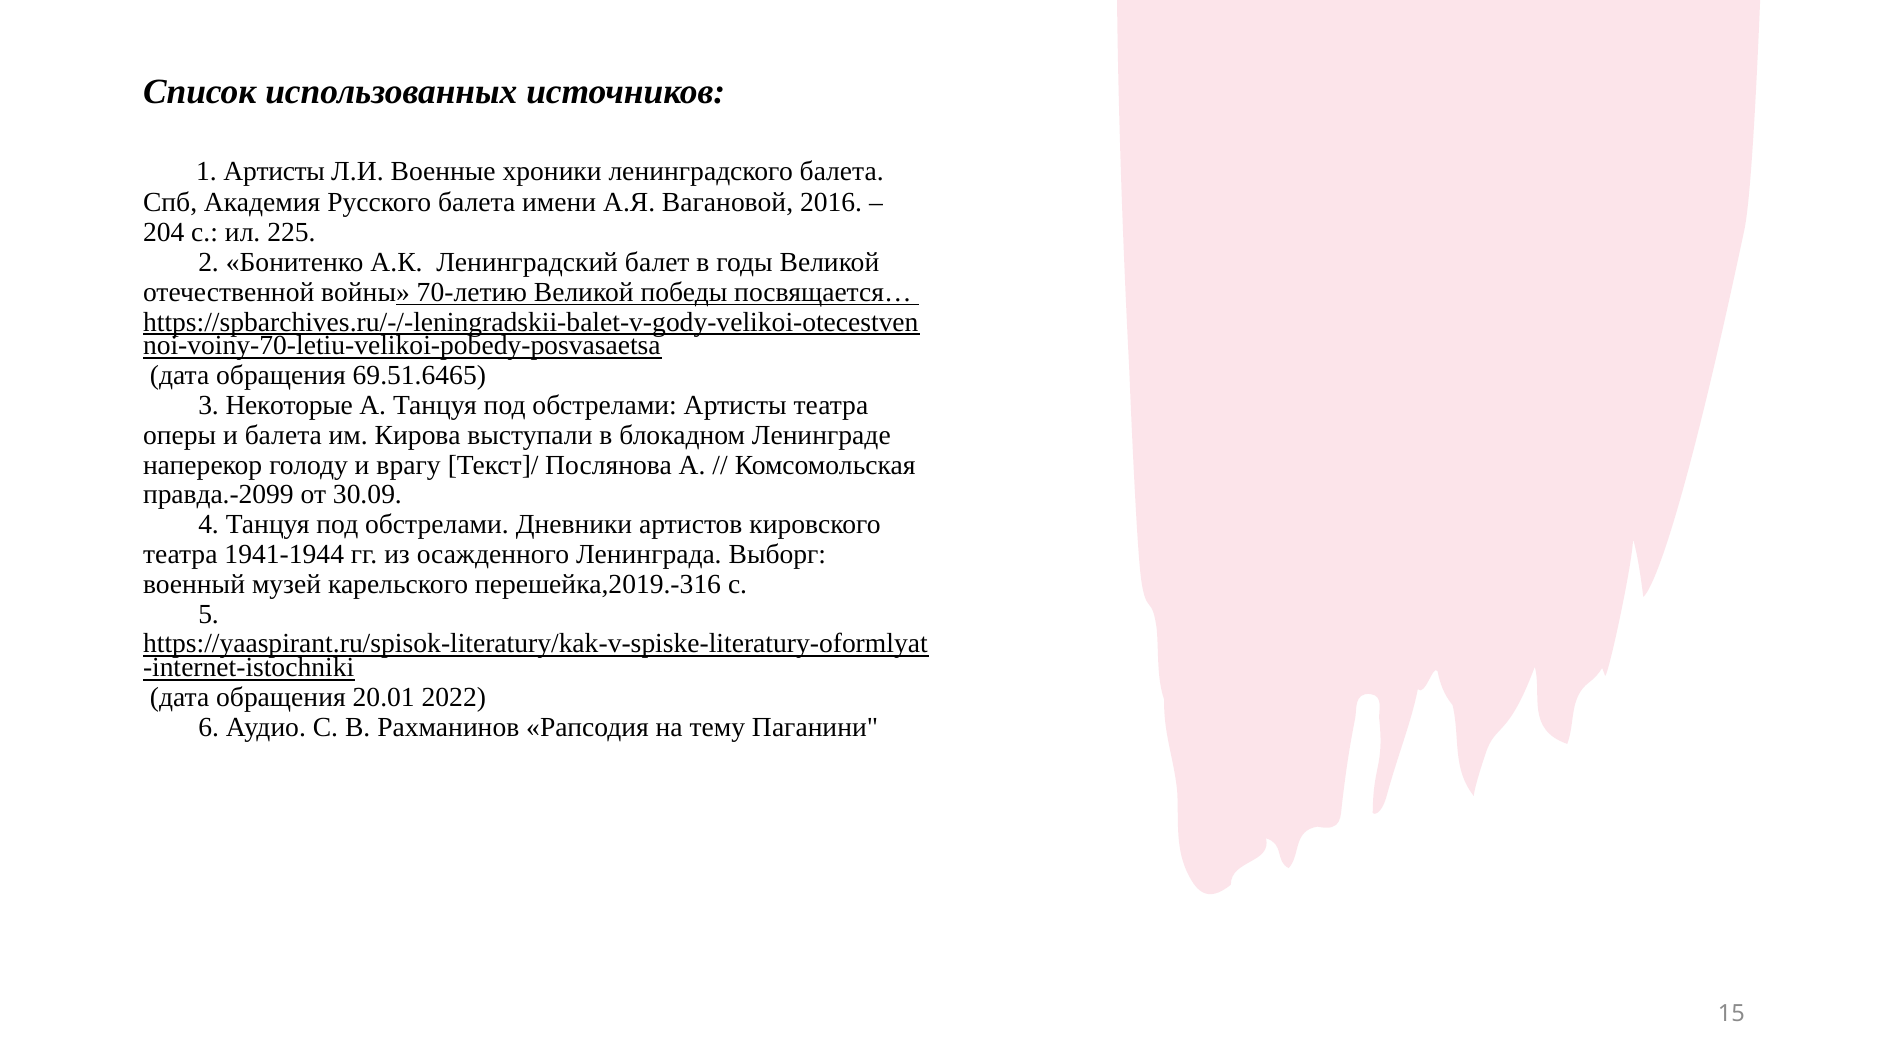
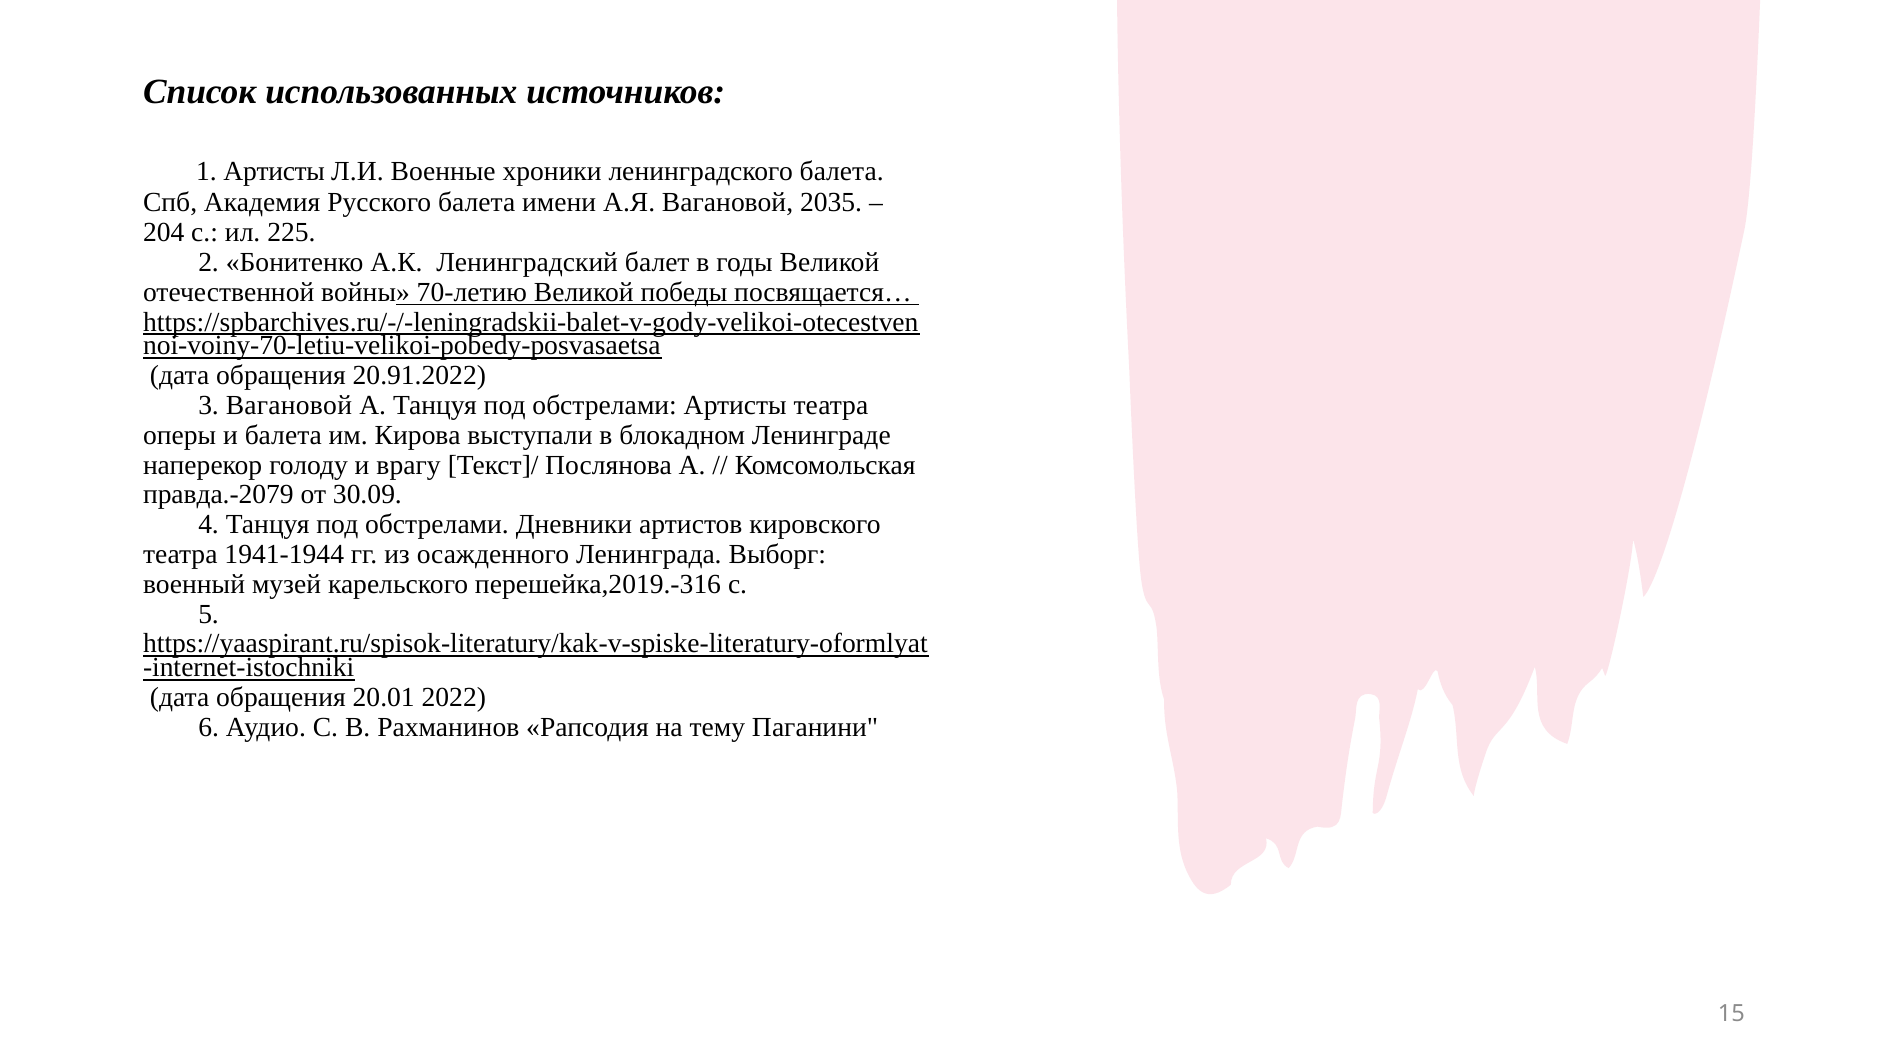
2016: 2016 -> 2035 (831, 203)
69.51.6465: 69.51.6465 -> 20.91.2022 (419, 375)
3 Некоторые: Некоторые -> Вагановой (289, 405)
правда.-2099: правда.-2099 -> правда.-2079 (218, 495)
